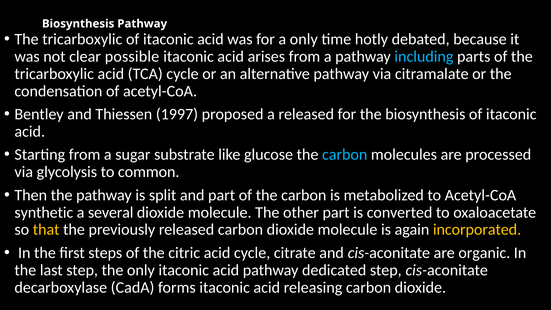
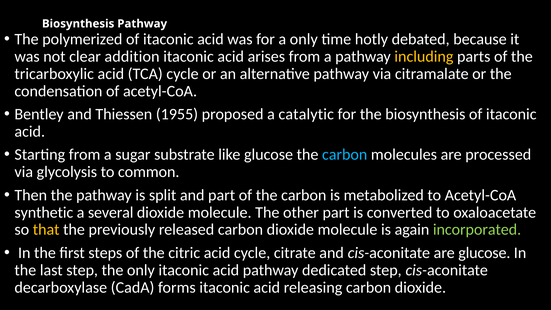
tricarboxylic: tricarboxylic -> polymerized (82, 39)
possible: possible -> addition (132, 56)
including colour: light blue -> yellow (424, 56)
1997: 1997 -> 1955 (177, 114)
a released: released -> catalytic (306, 114)
incorporated colour: yellow -> light green (477, 230)
are organic: organic -> glucose (484, 253)
